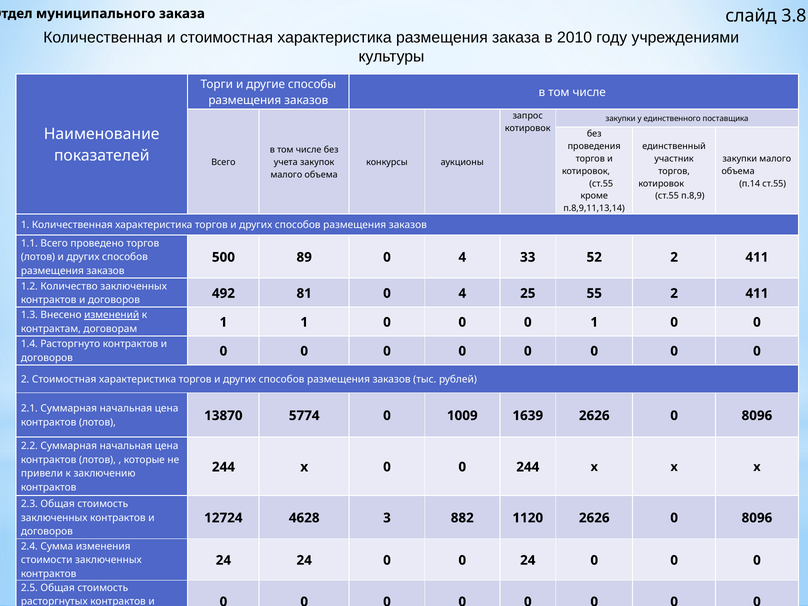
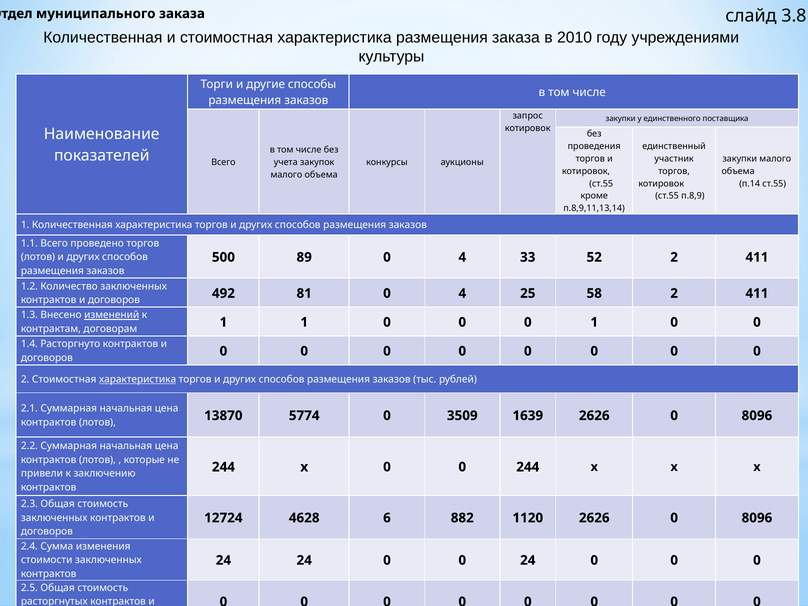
55: 55 -> 58 (594, 293)
характеристика underline: none -> present (138, 379)
1009: 1009 -> 3509 (462, 416)
3: 3 -> 6 (387, 518)
